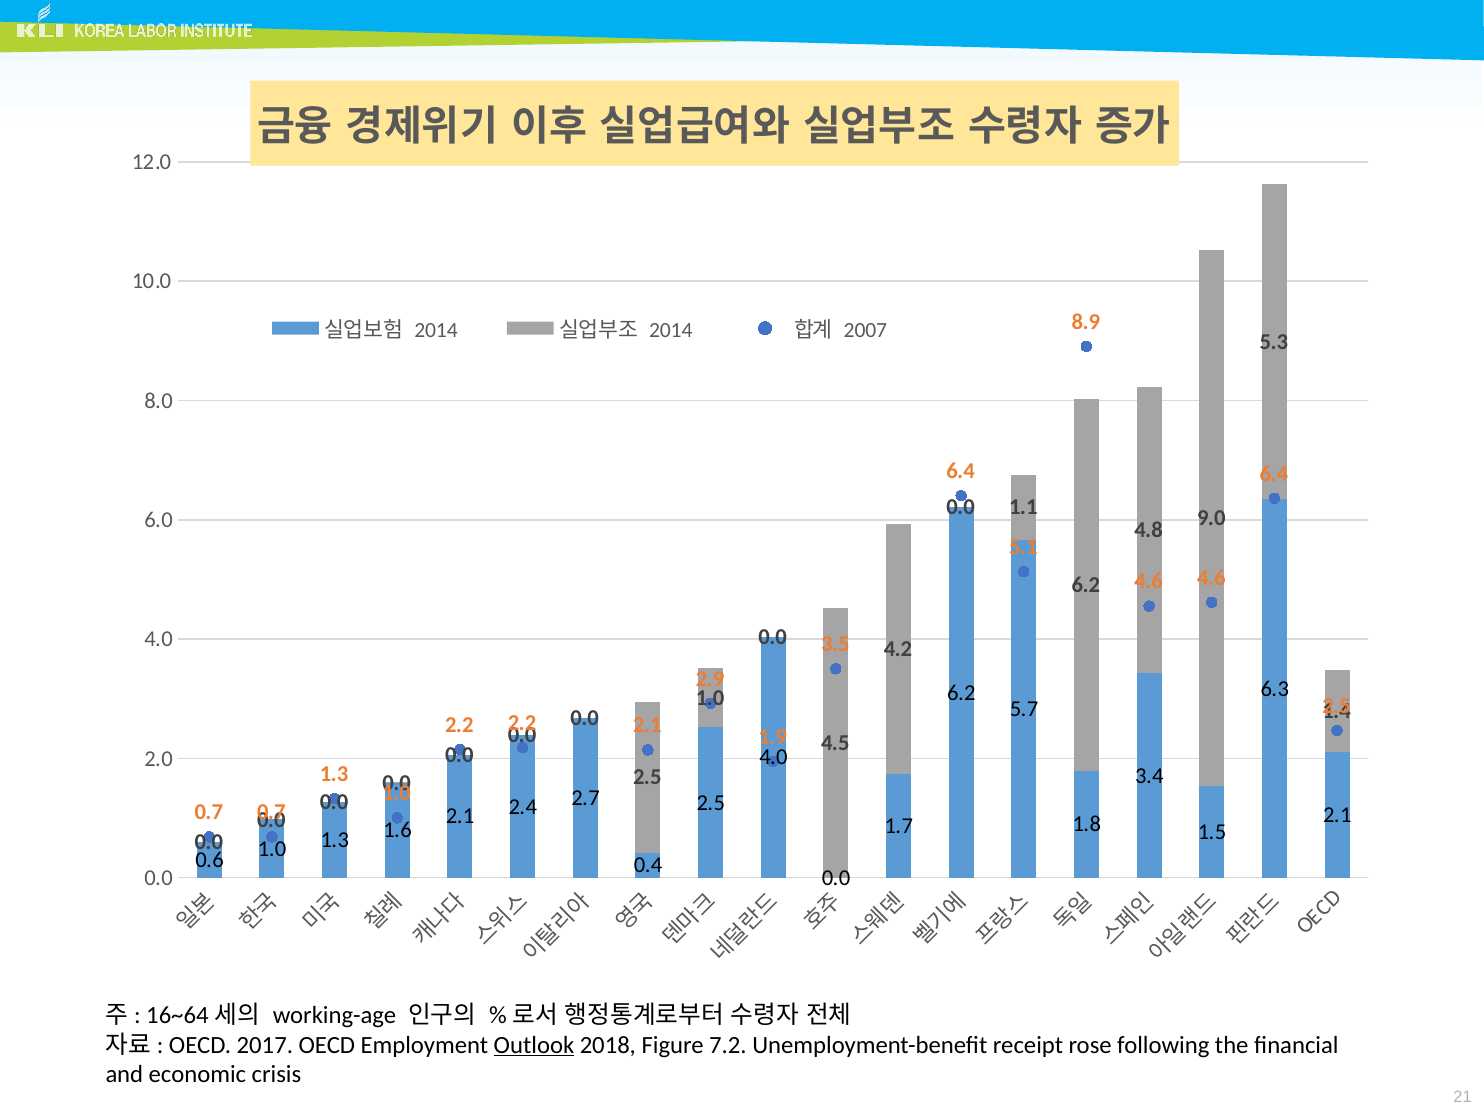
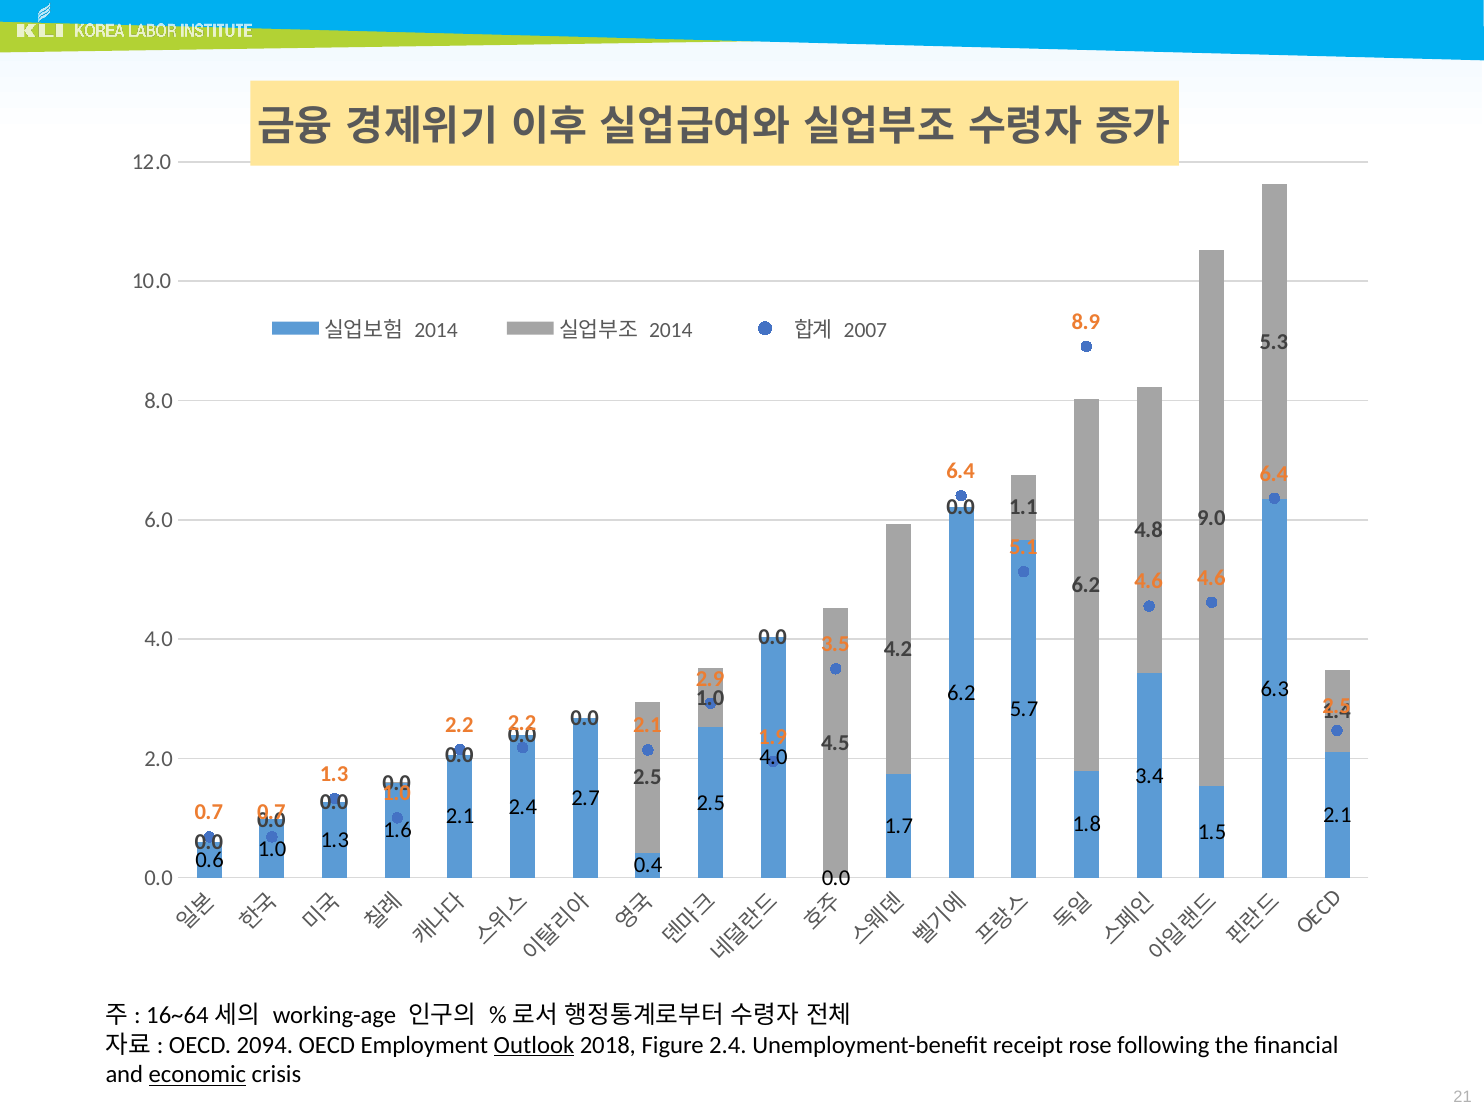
2017: 2017 -> 2094 (265, 1045)
Figure 7.2: 7.2 -> 2.4 (728, 1045)
economic underline: none -> present (197, 1075)
